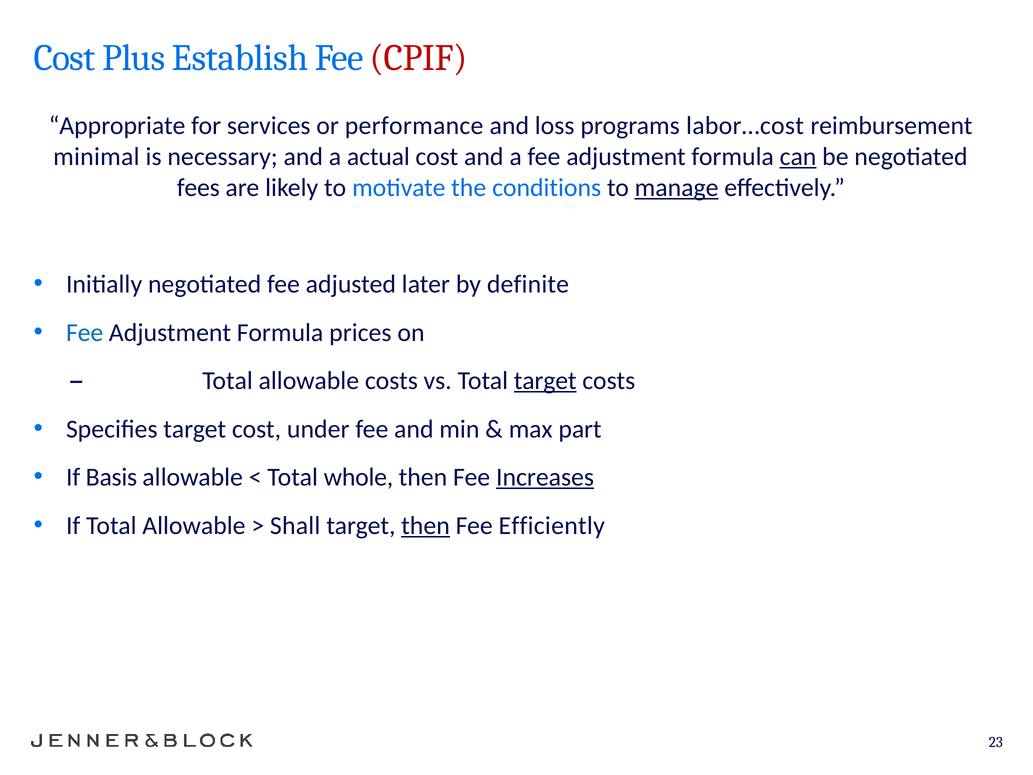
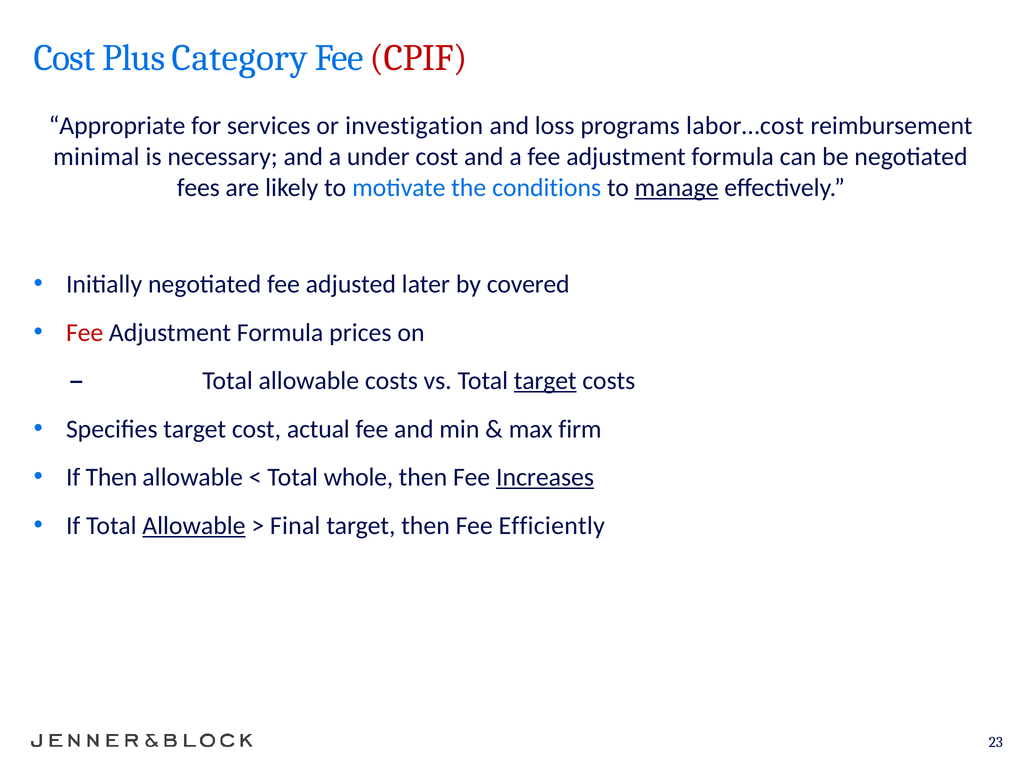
Establish: Establish -> Category (240, 58)
performance: performance -> investigation (414, 126)
actual: actual -> under (378, 157)
can underline: present -> none (798, 157)
definite: definite -> covered (528, 284)
Fee colour: blue -> red (85, 332)
under: under -> actual (318, 429)
part: part -> firm (580, 429)
If Basis: Basis -> Then (111, 477)
Allowable underline: none -> present (194, 525)
Shall: Shall -> Final (295, 525)
then underline: present -> none (426, 525)
